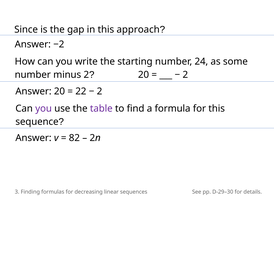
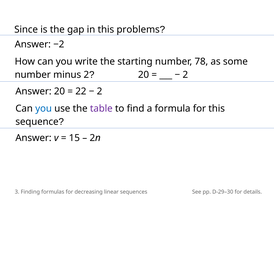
approach: approach -> problems (138, 29)
24: 24 -> 78 (201, 61)
you colour: purple -> blue (44, 108)
82: 82 -> 15 (74, 138)
